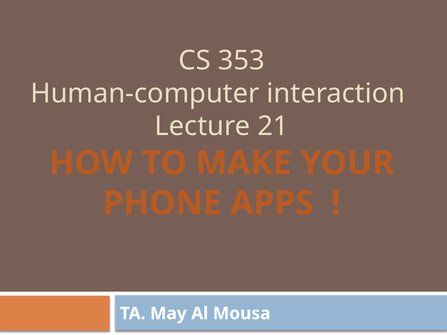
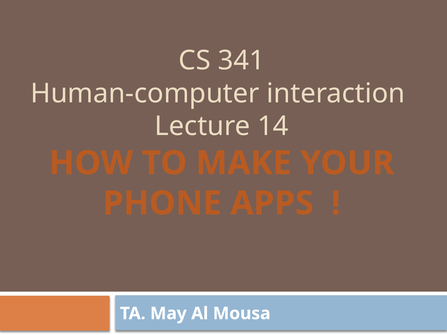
353: 353 -> 341 (241, 61)
21: 21 -> 14 (273, 126)
